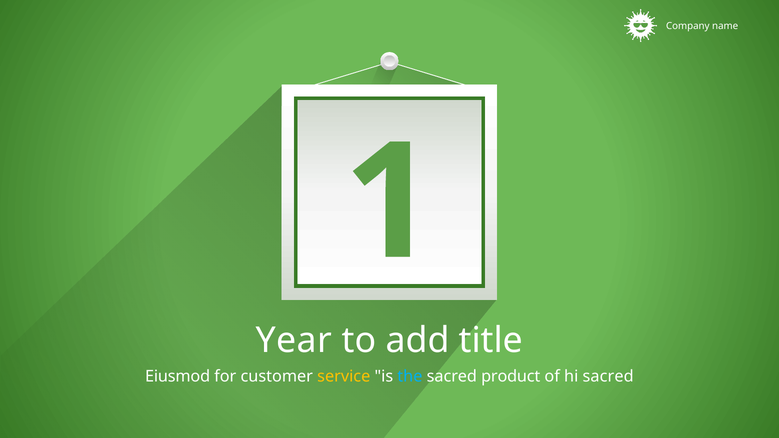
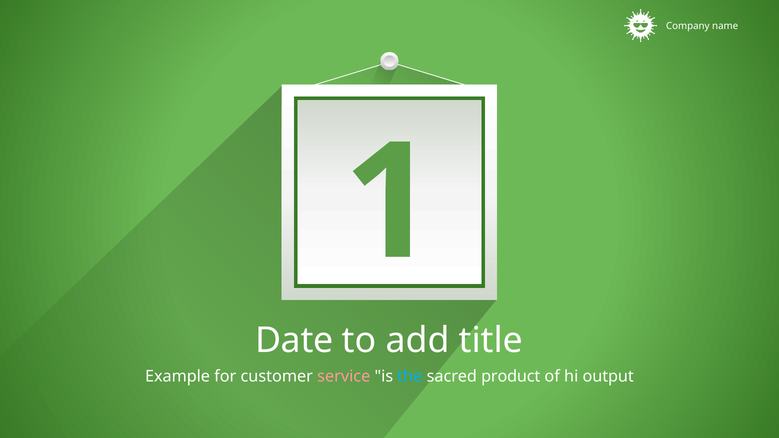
Year: Year -> Date (294, 341)
Eiusmod: Eiusmod -> Example (178, 377)
service colour: yellow -> pink (344, 377)
hi sacred: sacred -> output (608, 377)
